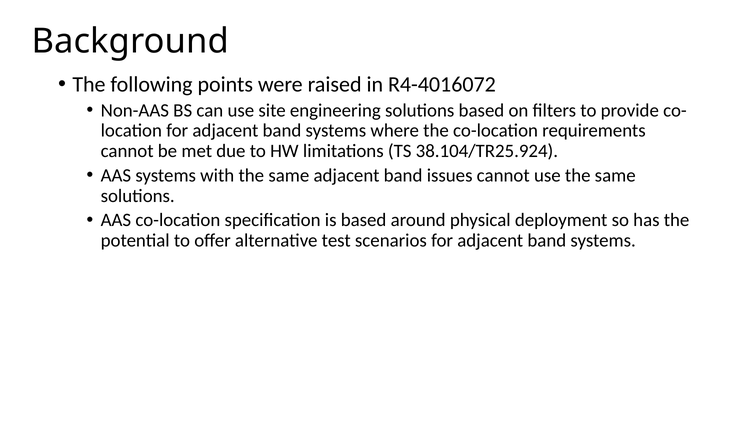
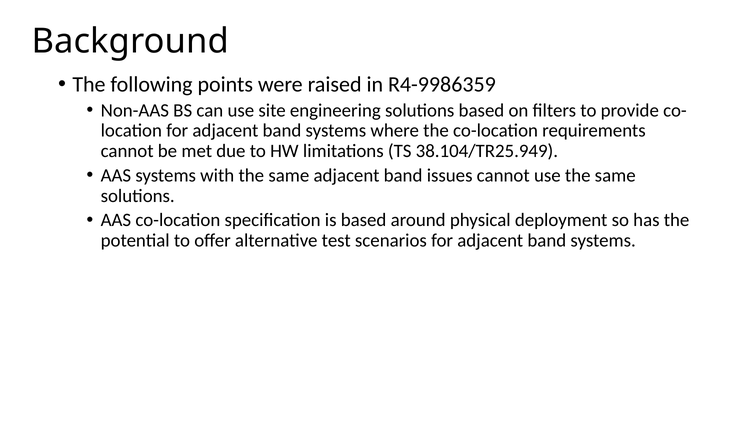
R4-4016072: R4-4016072 -> R4-9986359 (442, 84)
38.104/TR25.924: 38.104/TR25.924 -> 38.104/TR25.949 (487, 151)
